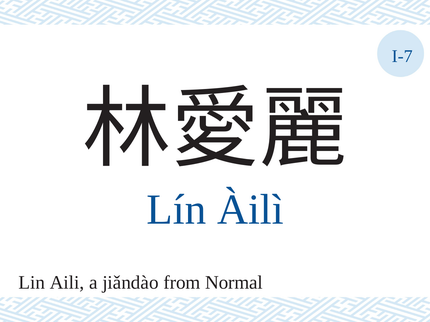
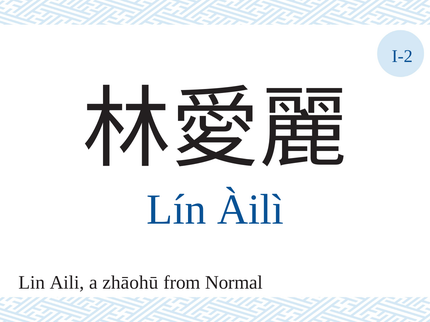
I-7: I-7 -> I-2 (402, 56)
jiǎndào: jiǎndào -> zhāohū (130, 283)
